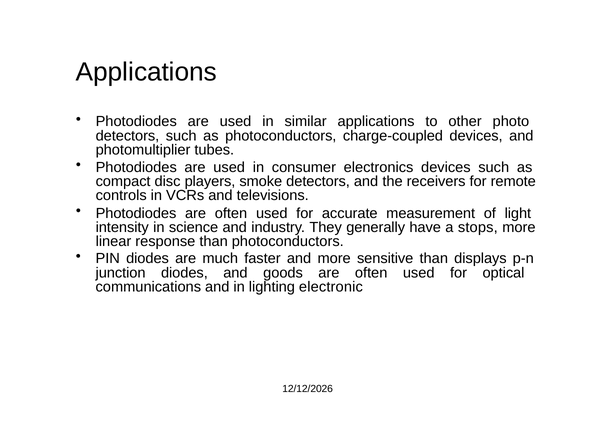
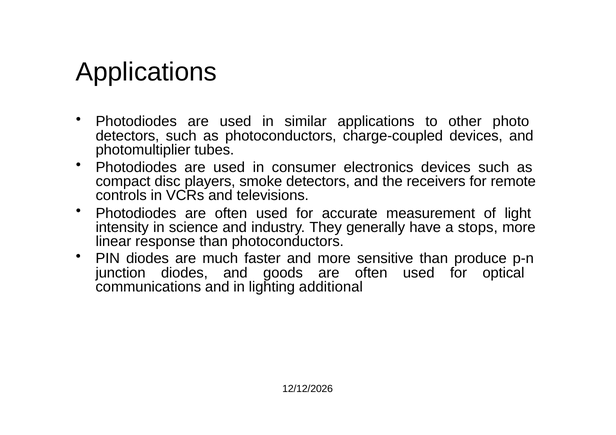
displays: displays -> produce (480, 259)
electronic: electronic -> additional (331, 287)
